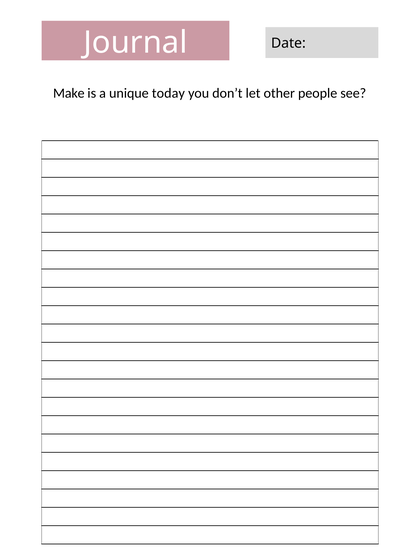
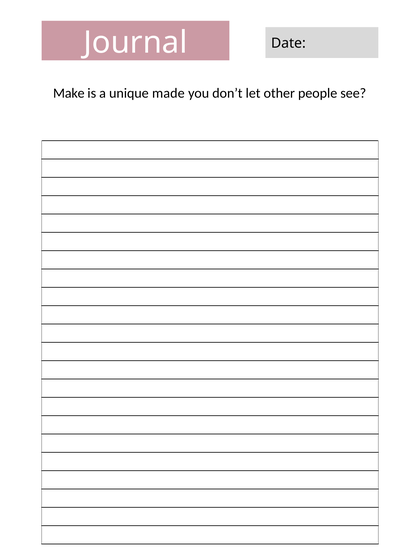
today: today -> made (168, 93)
